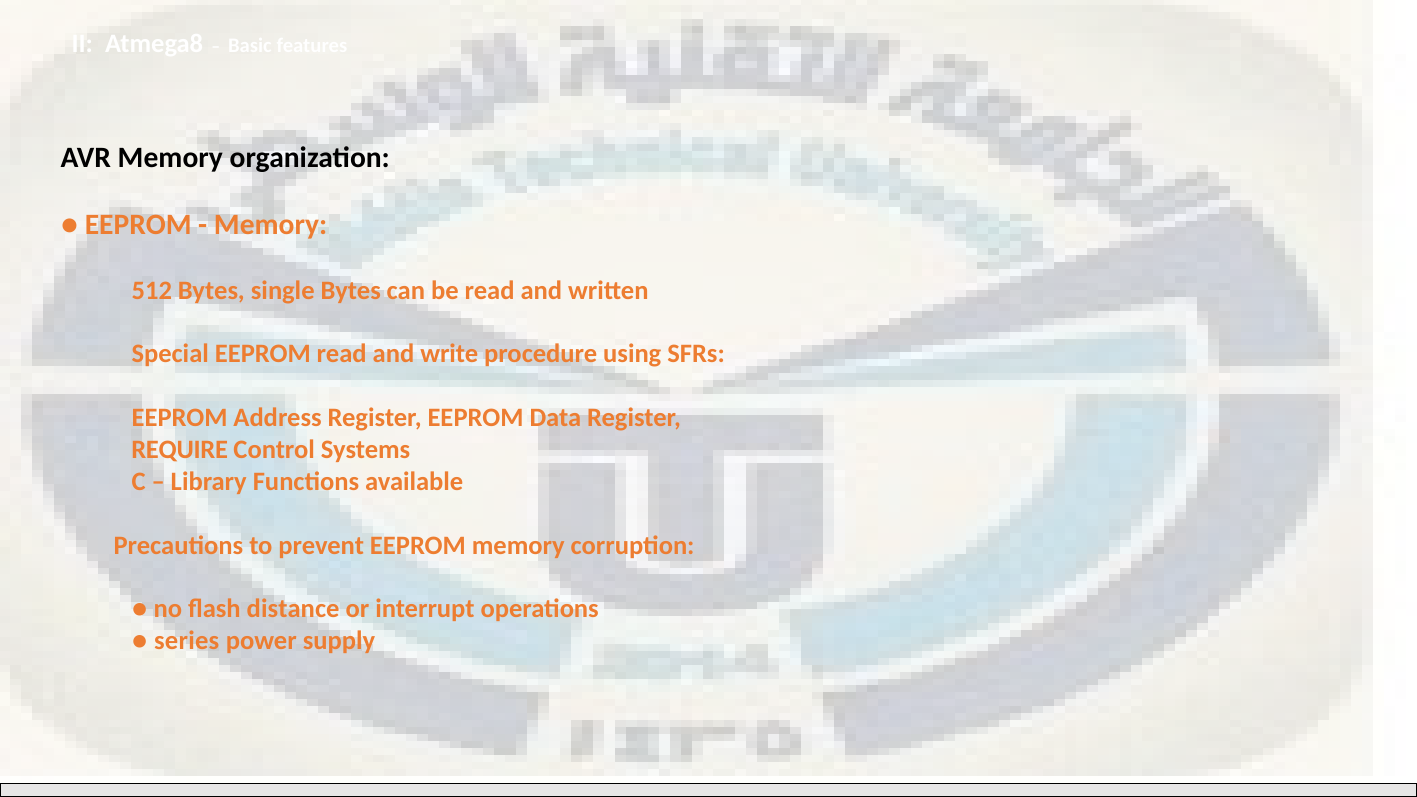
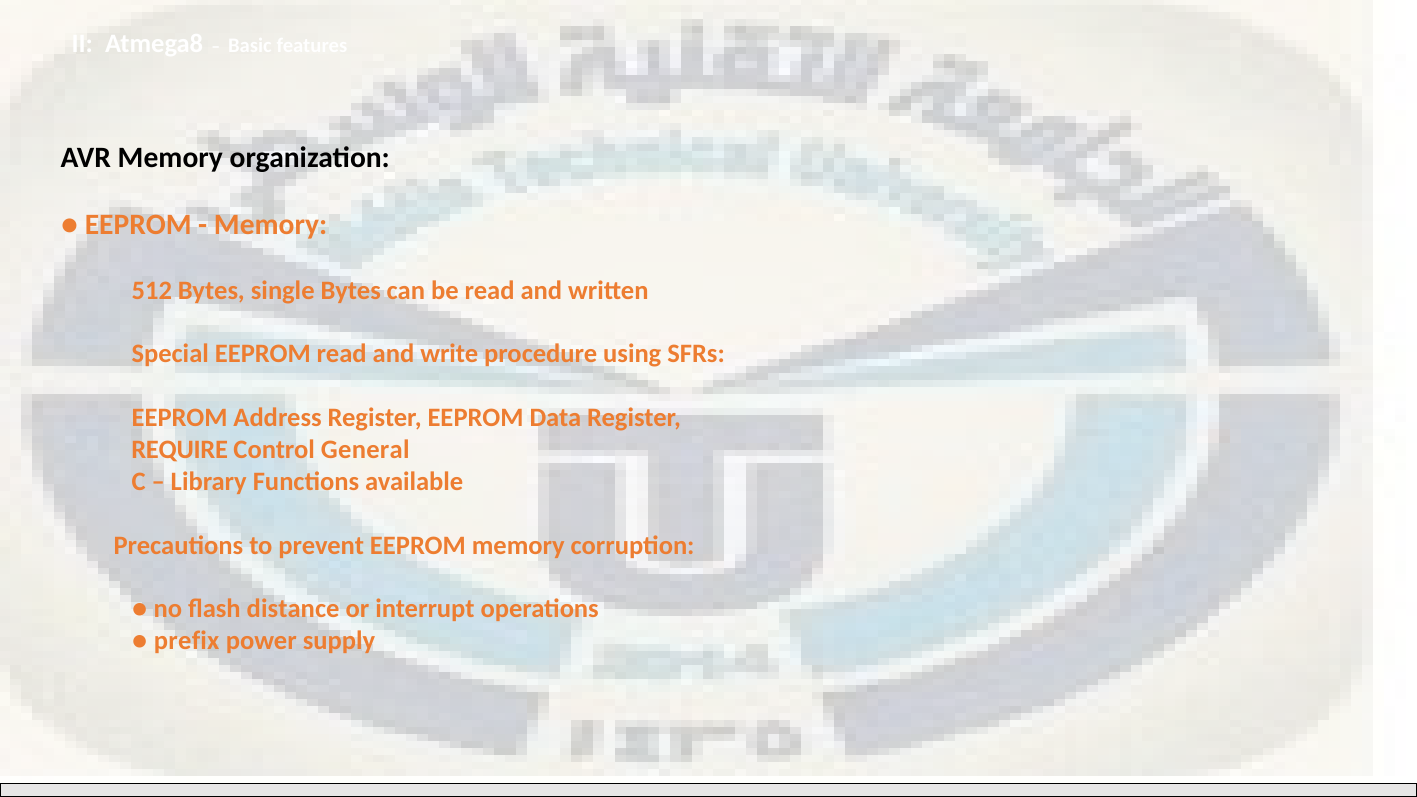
Systems: Systems -> General (365, 450)
series: series -> prefix (187, 641)
